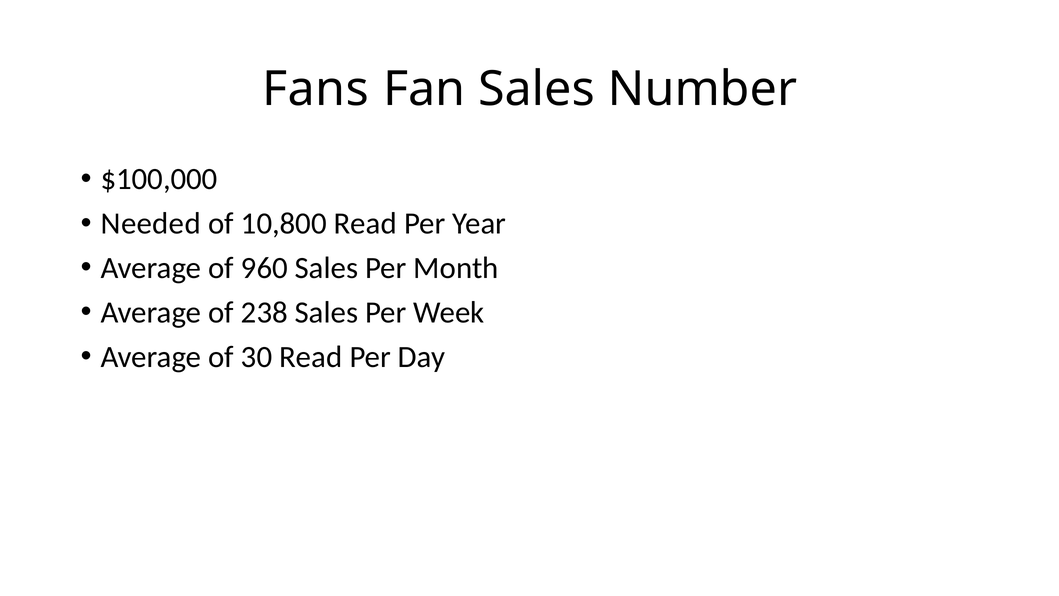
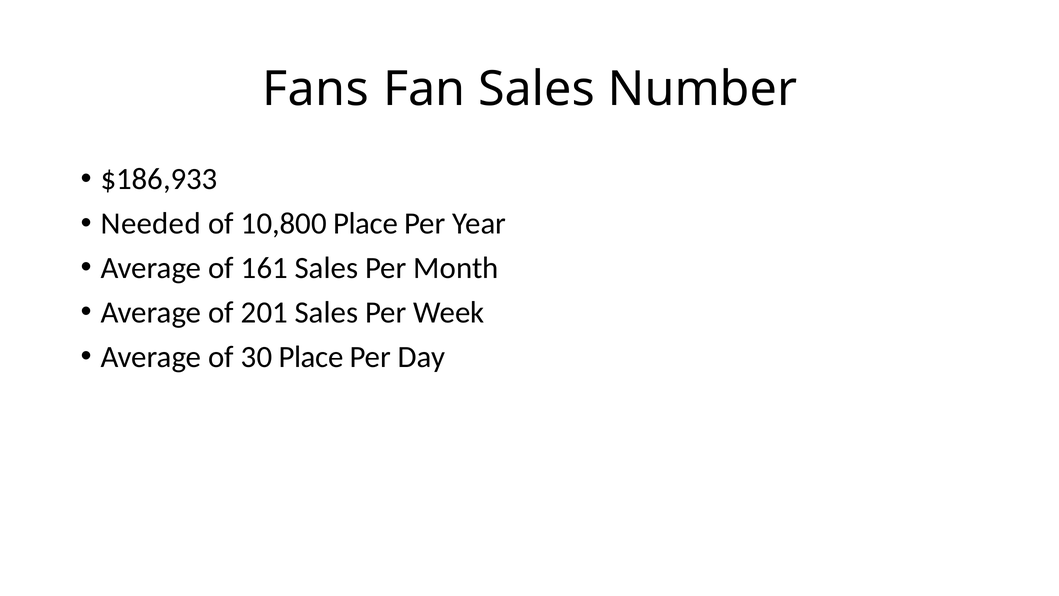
$100,000: $100,000 -> $186,933 (159, 179)
10,800 Read: Read -> Place (366, 223)
960: 960 -> 161 (264, 268)
238: 238 -> 201 (264, 312)
30 Read: Read -> Place (311, 357)
